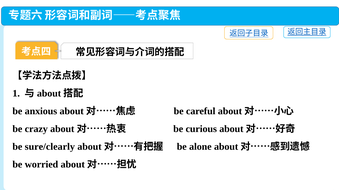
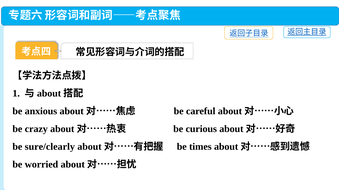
alone: alone -> times (200, 147)
